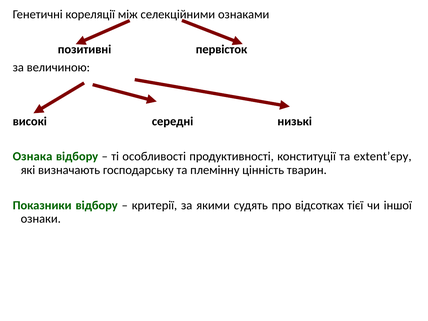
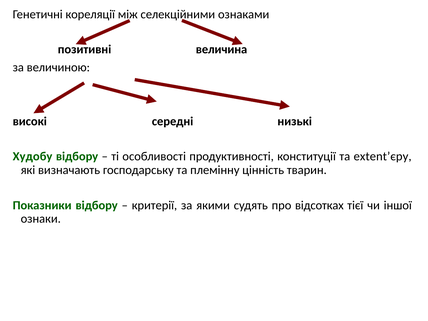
первісток: первісток -> величина (221, 49)
Ознака: Ознака -> Худобу (33, 157)
